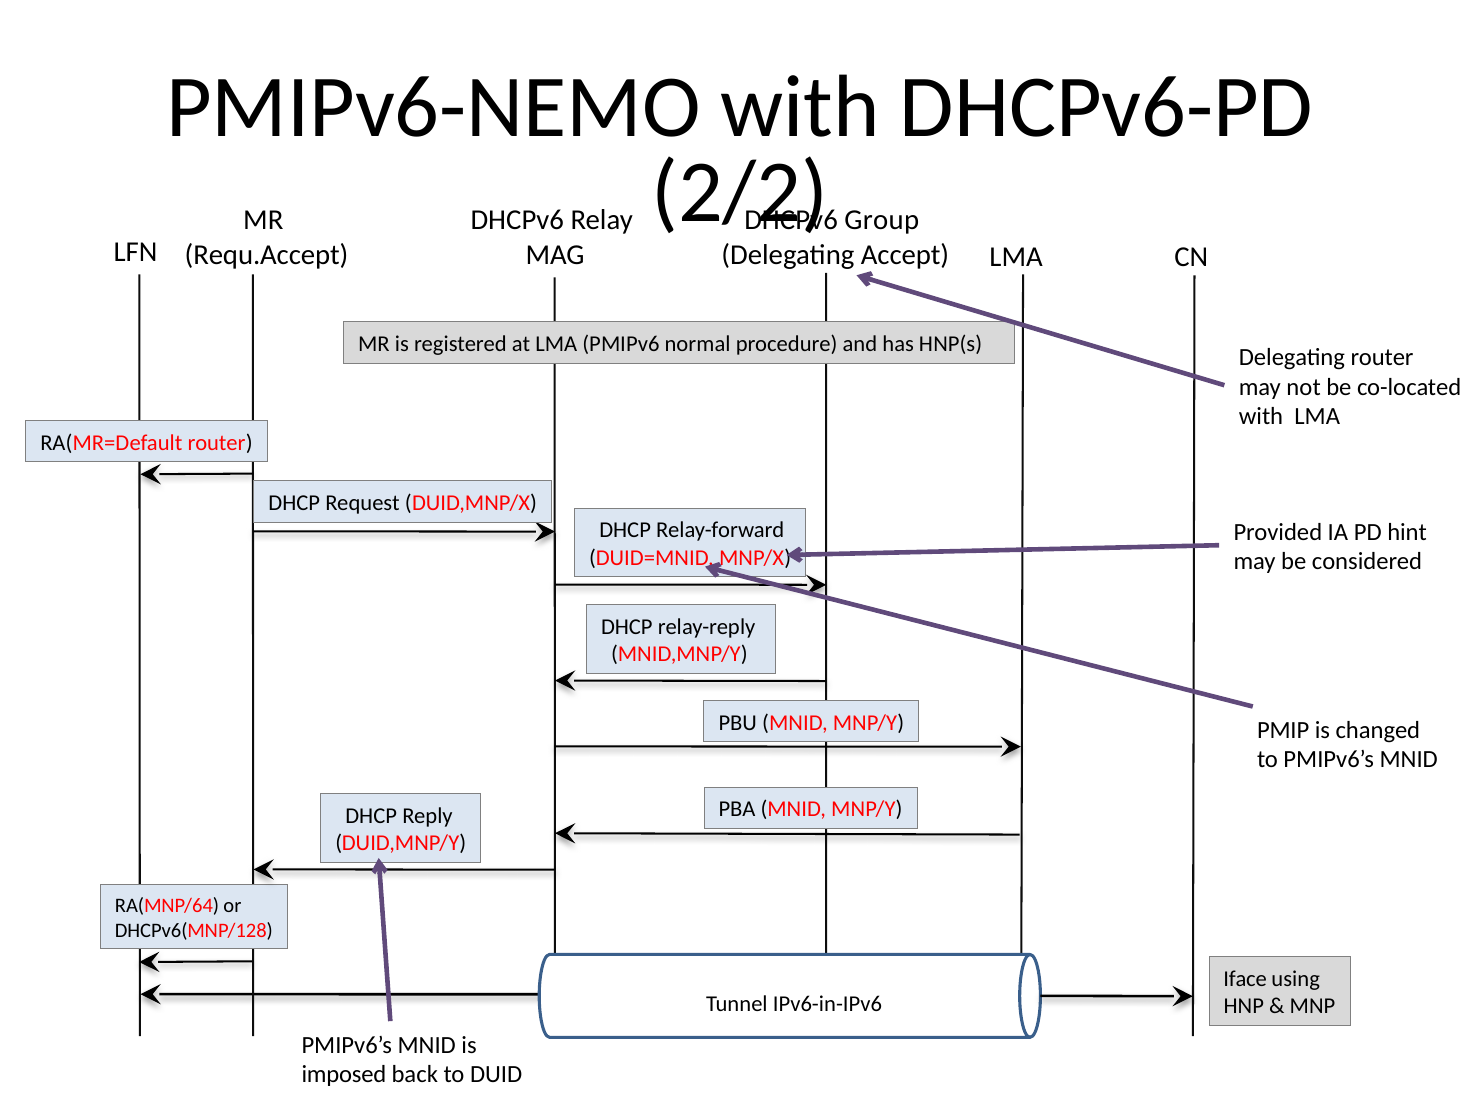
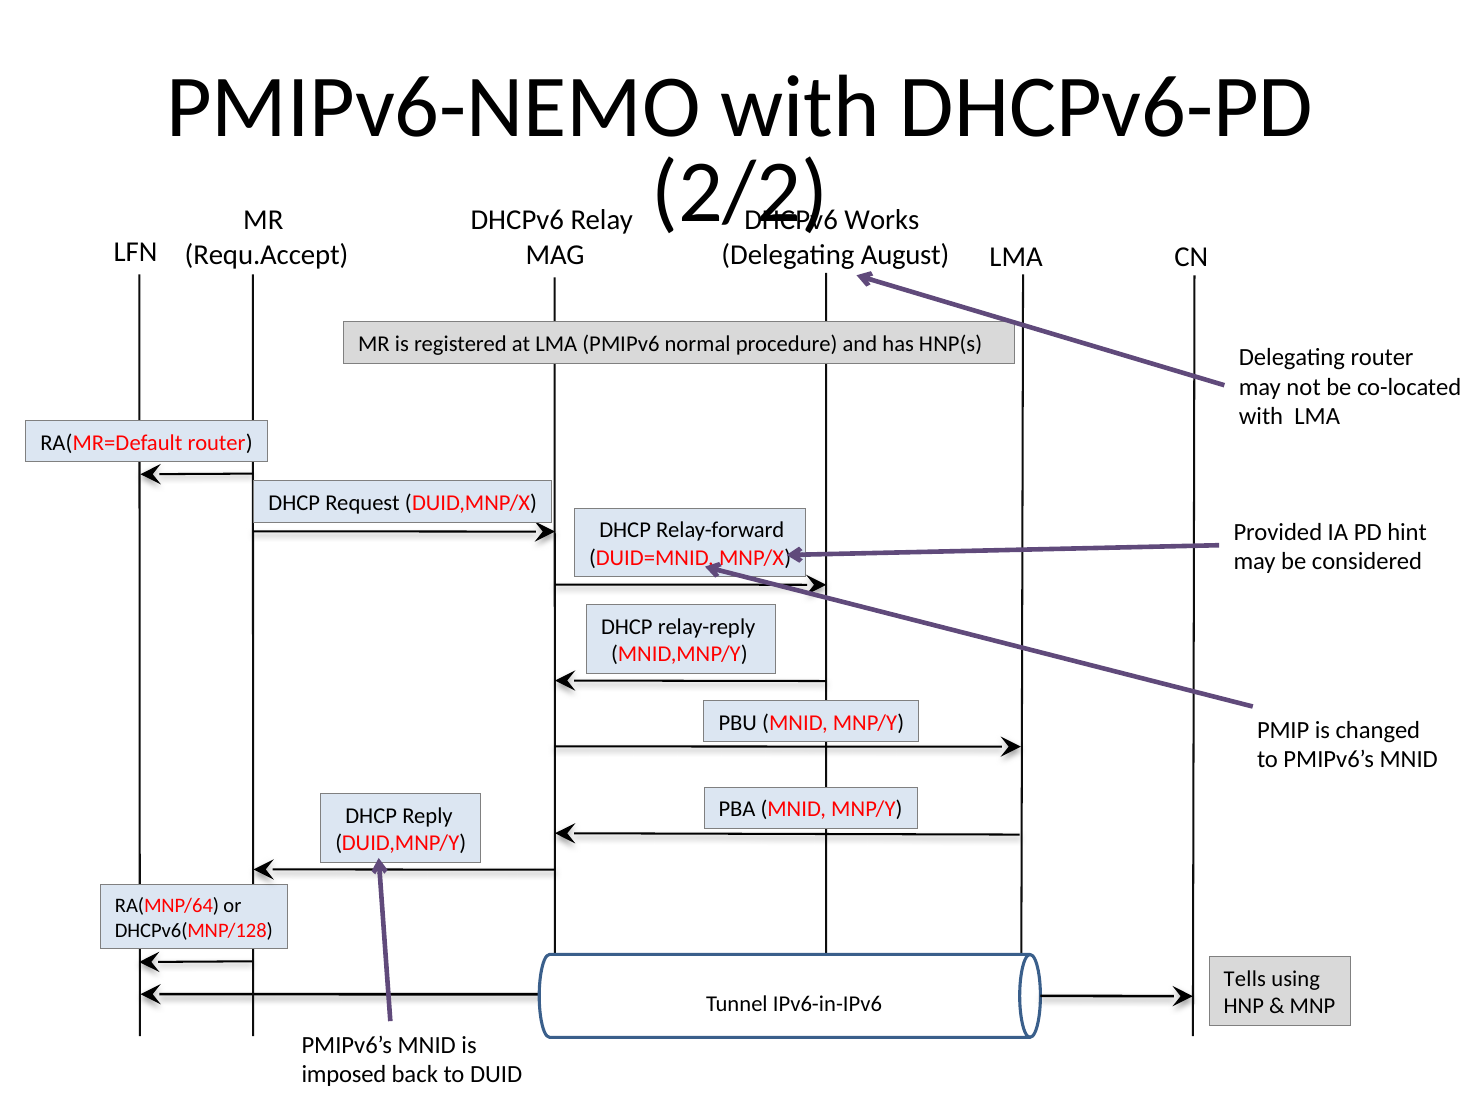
Group: Group -> Works (882, 220)
Accept: Accept -> August (905, 255)
Iface: Iface -> Tells (1245, 979)
